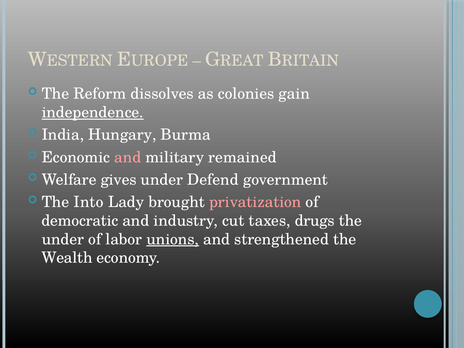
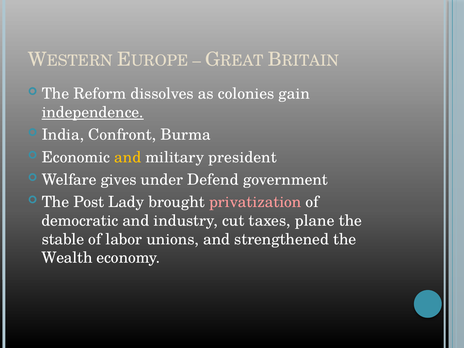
Hungary: Hungary -> Confront (122, 135)
and colour: pink -> yellow (128, 157)
remained: remained -> president (243, 157)
Into: Into -> Post (89, 202)
drugs: drugs -> plane (315, 221)
under: under -> stable (63, 239)
unions underline: present -> none (173, 239)
